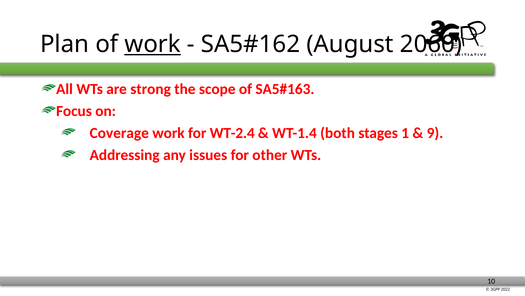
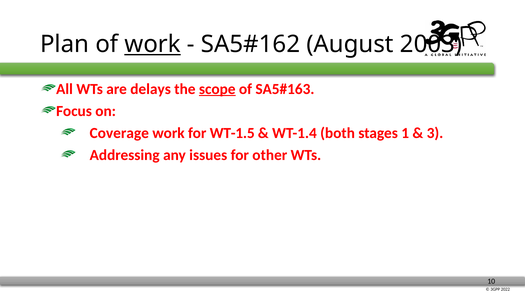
2060: 2060 -> 2003 (431, 44)
strong: strong -> delays (151, 89)
scope underline: none -> present (217, 89)
WT-2.4: WT-2.4 -> WT-1.5 (232, 133)
9: 9 -> 3 (435, 133)
